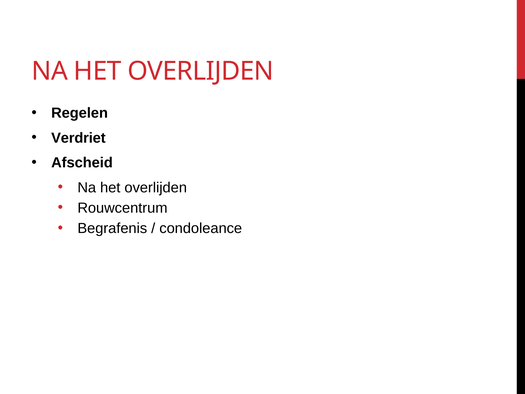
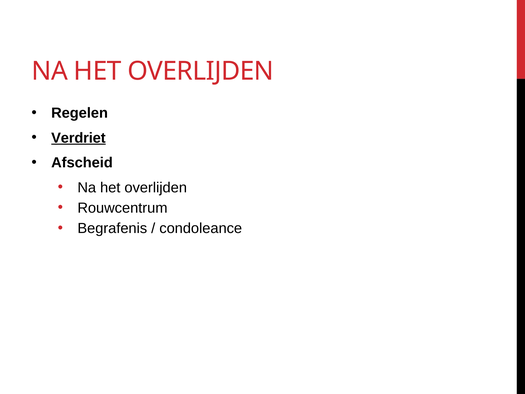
Verdriet underline: none -> present (78, 138)
